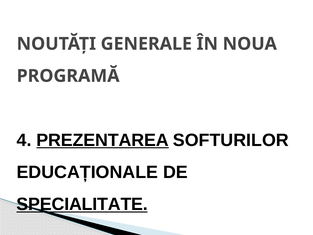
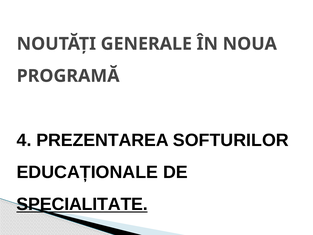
PREZENTAREA underline: present -> none (103, 140)
